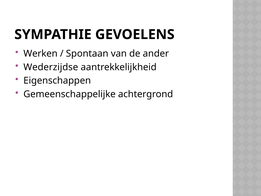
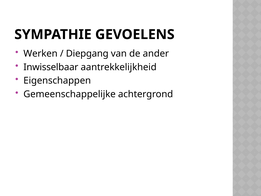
Spontaan: Spontaan -> Diepgang (87, 54)
Wederzijdse: Wederzijdse -> Inwisselbaar (51, 67)
